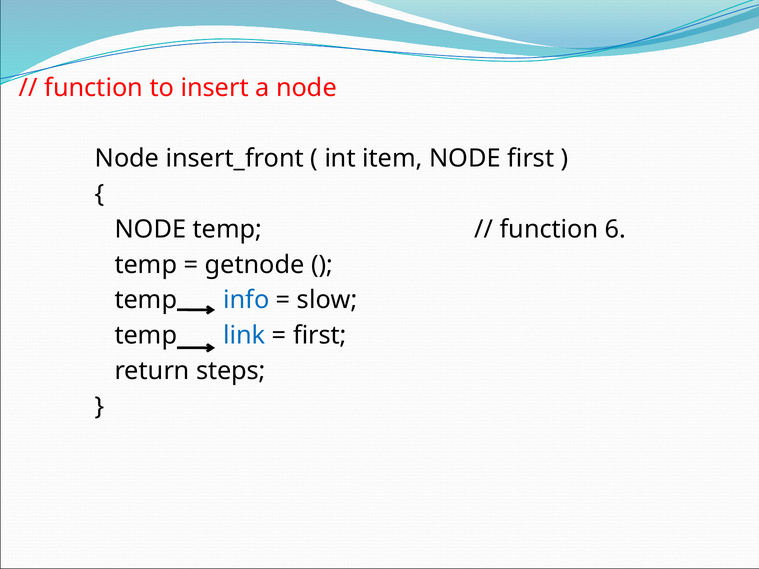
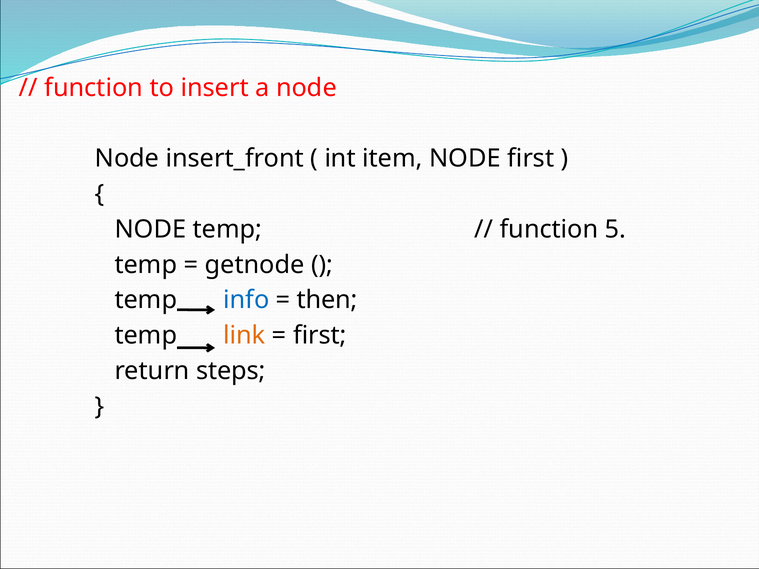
6: 6 -> 5 (616, 229)
slow: slow -> then (327, 300)
link colour: blue -> orange (244, 336)
